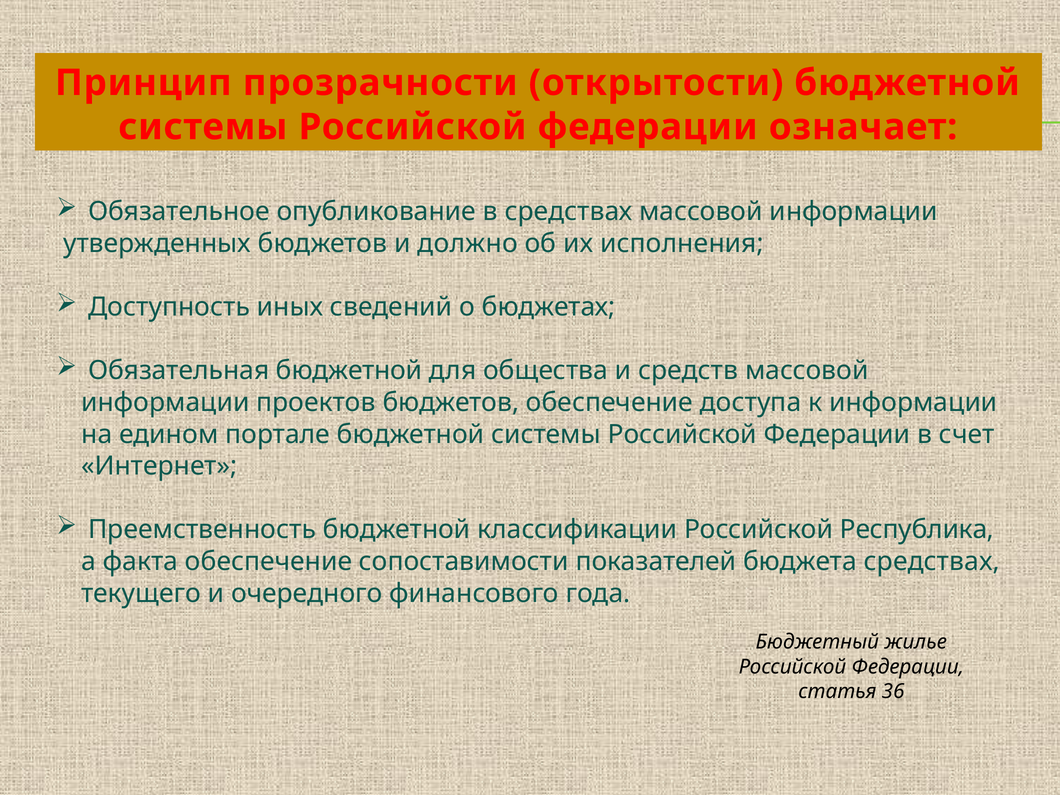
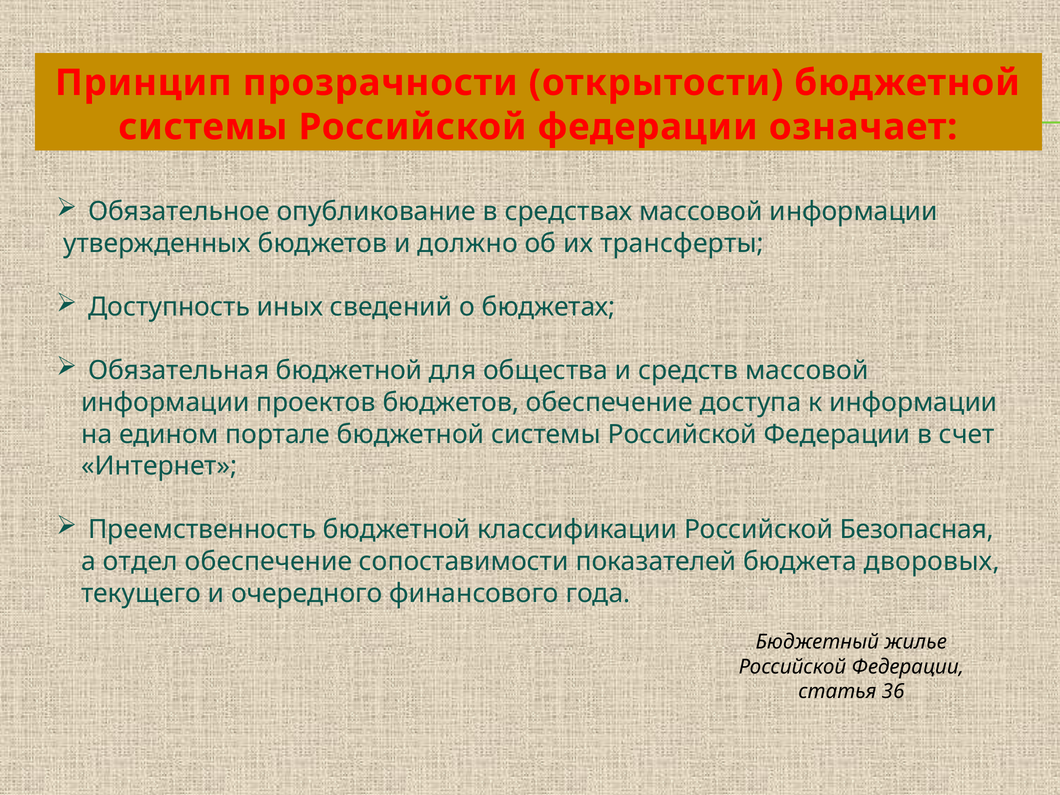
исполнения: исполнения -> трансферты (682, 244)
Республика: Республика -> Безопасная (917, 530)
факта: факта -> отдел (140, 562)
бюджета средствах: средствах -> дворовых (932, 562)
